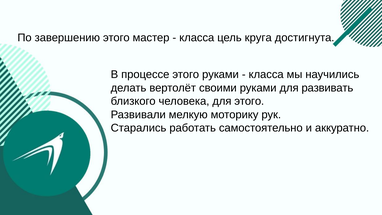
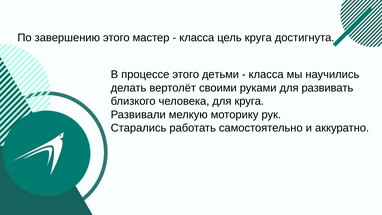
этого руками: руками -> детьми (220, 74)
для этого: этого -> круга (249, 101)
